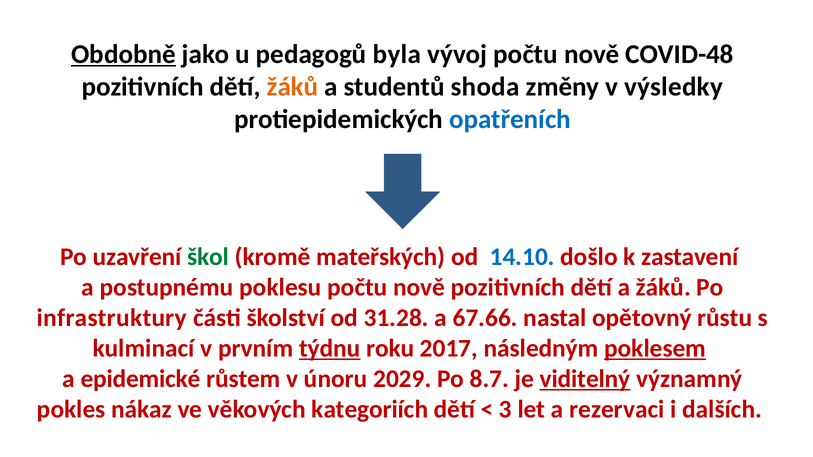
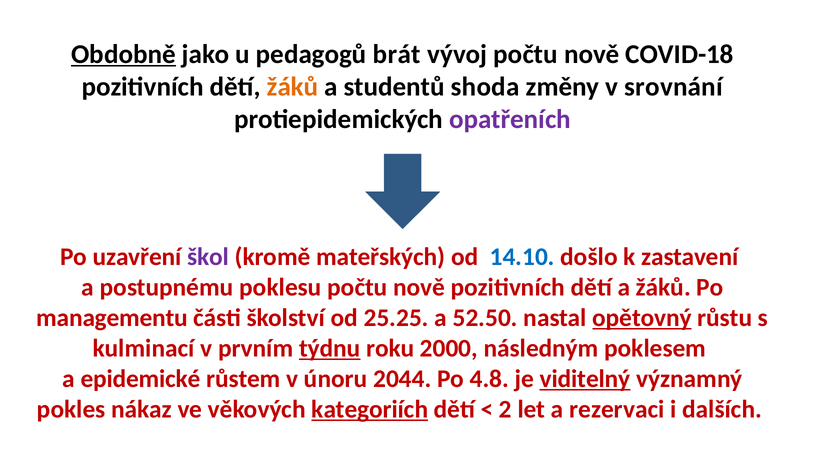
byla: byla -> brát (397, 54)
COVID-48: COVID-48 -> COVID-18 (680, 54)
výsledky: výsledky -> srovnání (674, 87)
opatřeních colour: blue -> purple (510, 119)
škol colour: green -> purple (208, 257)
infrastruktury: infrastruktury -> managementu (112, 318)
31.28: 31.28 -> 25.25 (396, 318)
67.66: 67.66 -> 52.50 (485, 318)
opětovný underline: none -> present (642, 318)
2017: 2017 -> 2000 (449, 349)
poklesem underline: present -> none (655, 349)
2029: 2029 -> 2044 (402, 379)
8.7: 8.7 -> 4.8 (489, 379)
kategoriích underline: none -> present (370, 410)
3: 3 -> 2 (505, 410)
